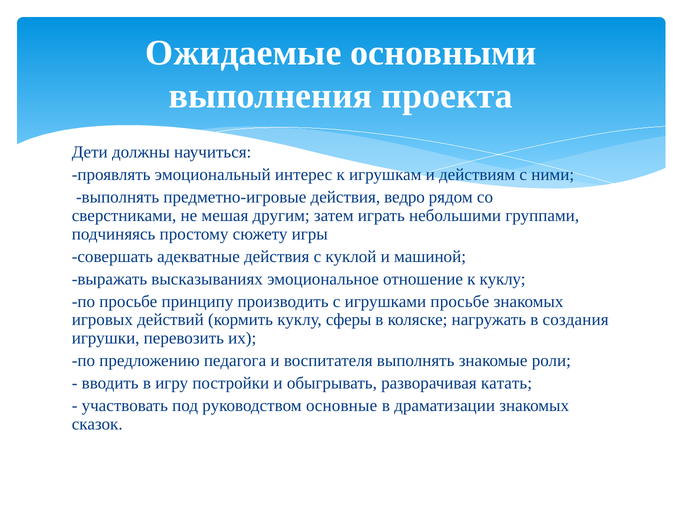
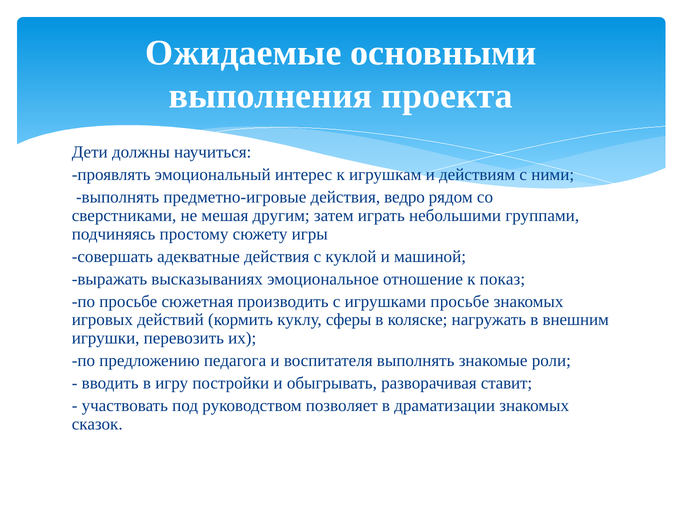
к куклу: куклу -> показ (502, 279)
принципу: принципу -> сюжетная (197, 302)
создания: создания -> внешним (576, 320)
катать: катать -> ставит (507, 384)
основные: основные -> позволяет (342, 406)
